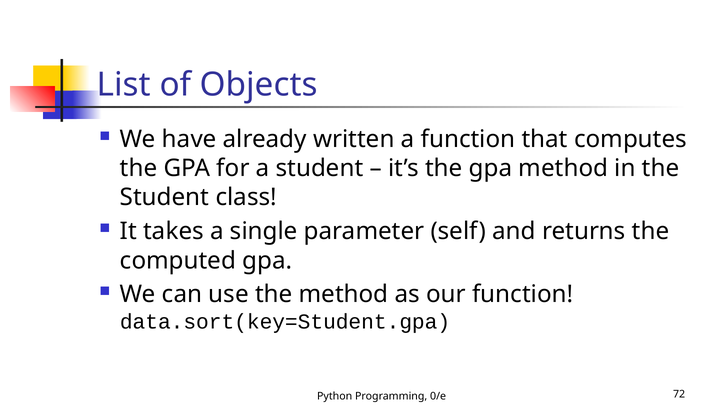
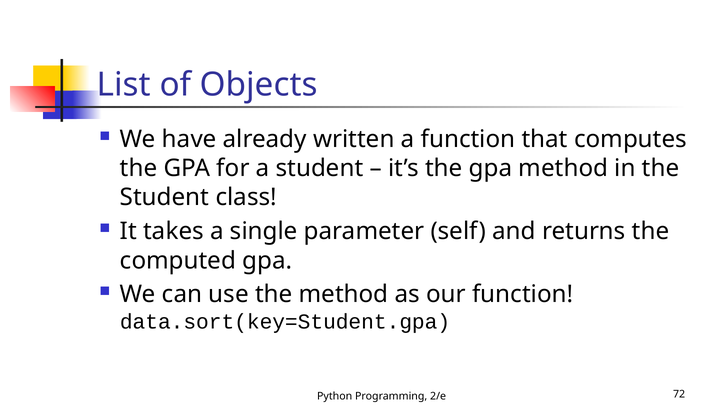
0/e: 0/e -> 2/e (438, 396)
